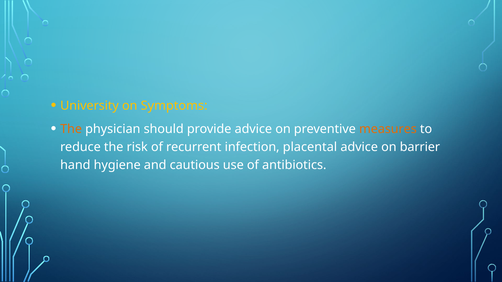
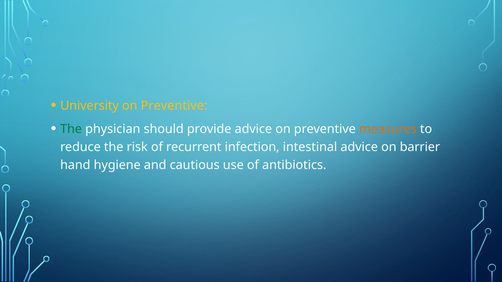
Symptoms: Symptoms -> Preventive (174, 106)
The colour: orange -> green (71, 129)
placental: placental -> intestinal (310, 147)
